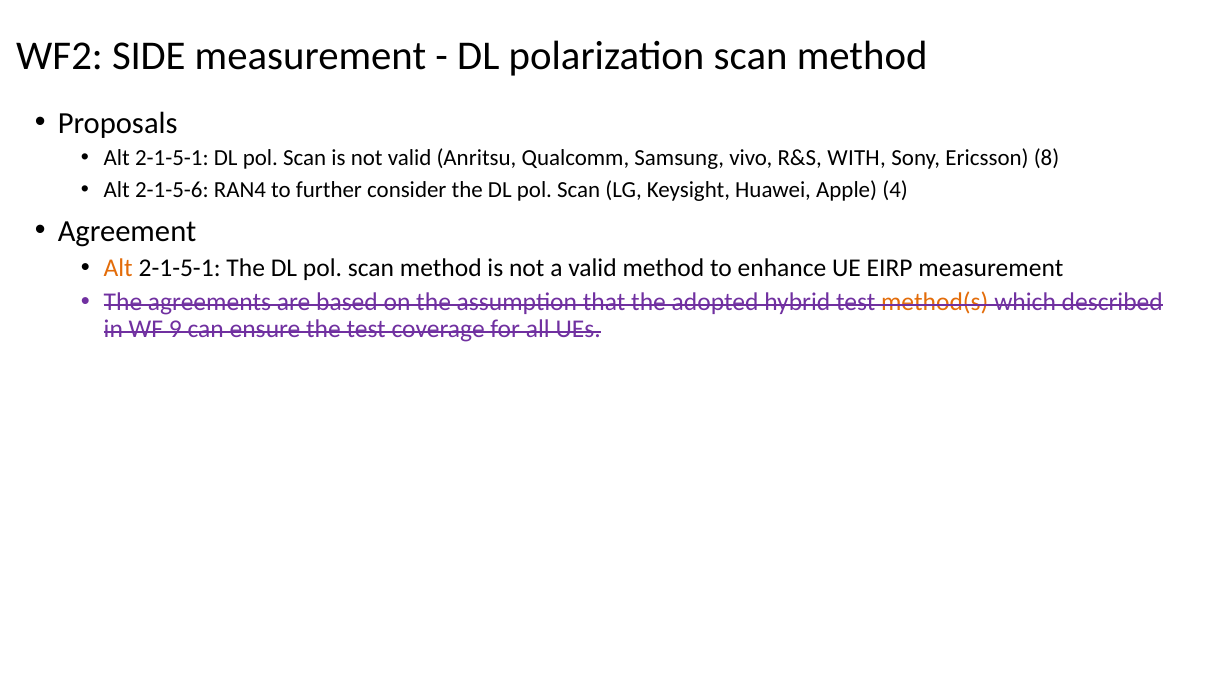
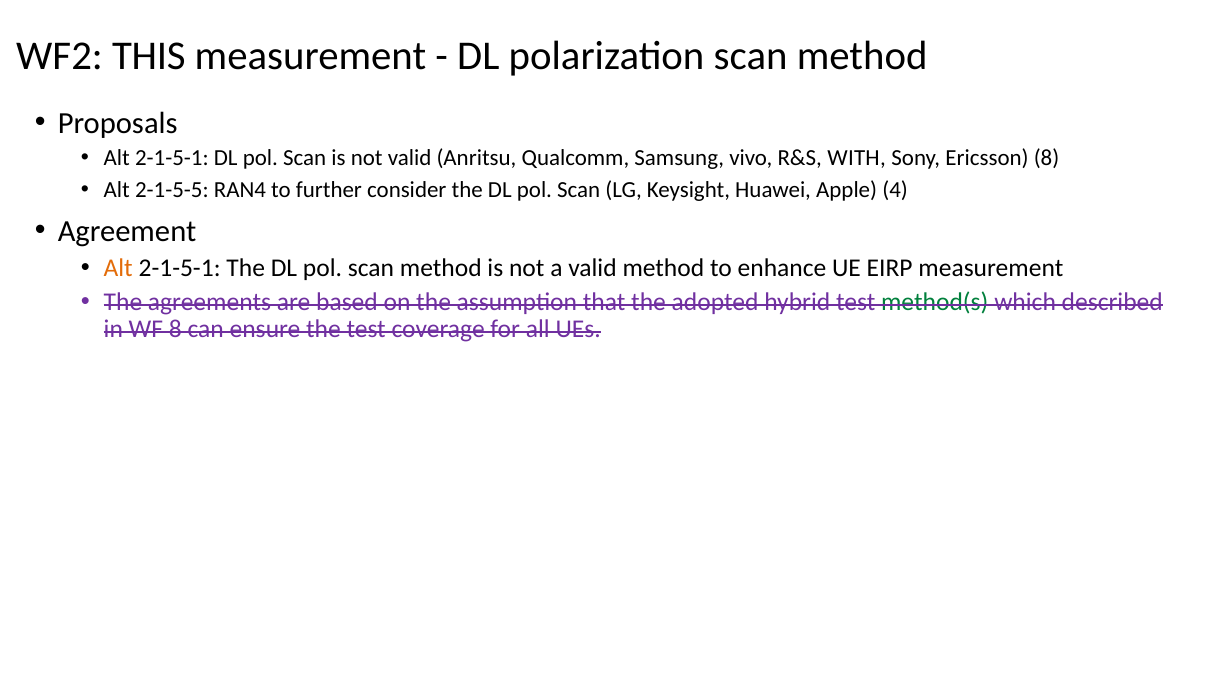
SIDE: SIDE -> THIS (149, 56)
2-1-5-6: 2-1-5-6 -> 2-1-5-5 (172, 189)
method(s colour: orange -> green (935, 302)
WF 9: 9 -> 8 (175, 329)
